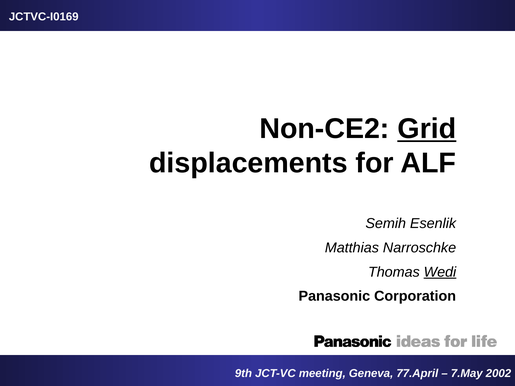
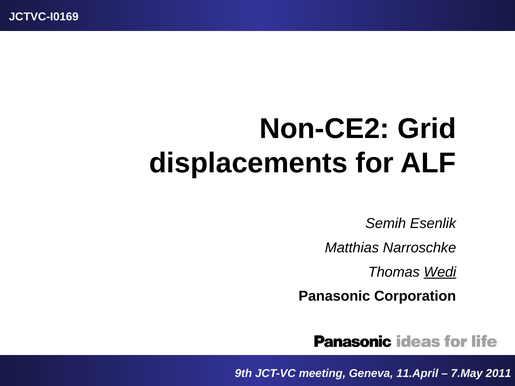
Grid underline: present -> none (427, 129)
77.April: 77.April -> 11.April (417, 374)
2002: 2002 -> 2011 (498, 374)
